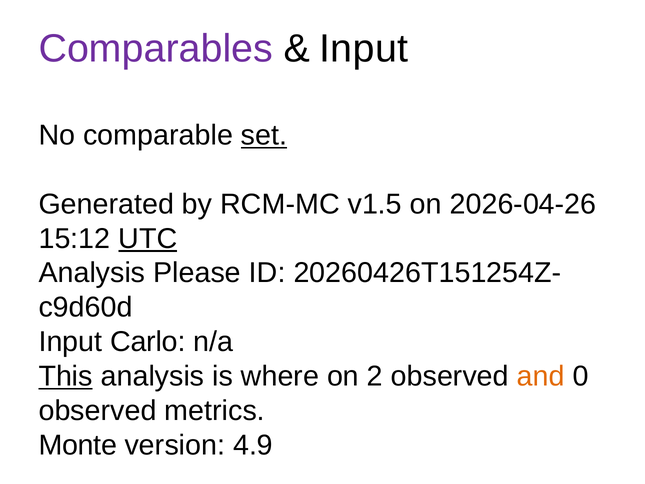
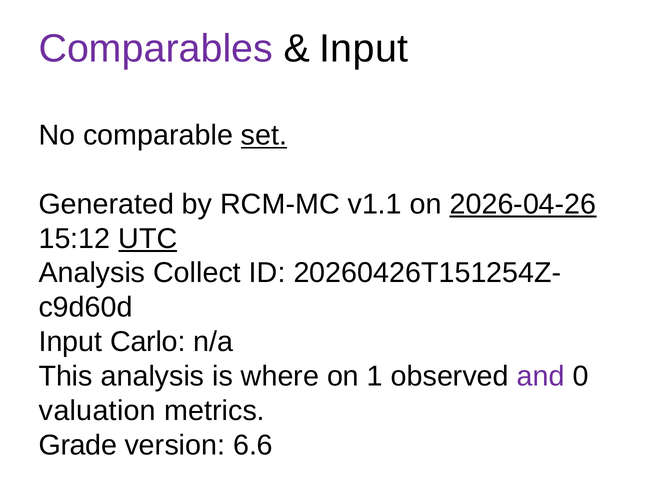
v1.5: v1.5 -> v1.1 (375, 204)
2026-04-26 underline: none -> present (523, 204)
Please: Please -> Collect (197, 273)
This underline: present -> none (66, 376)
2: 2 -> 1 (375, 376)
and colour: orange -> purple (541, 376)
observed: observed -> valuation (97, 411)
Monte: Monte -> Grade (78, 445)
4.9: 4.9 -> 6.6 (253, 445)
